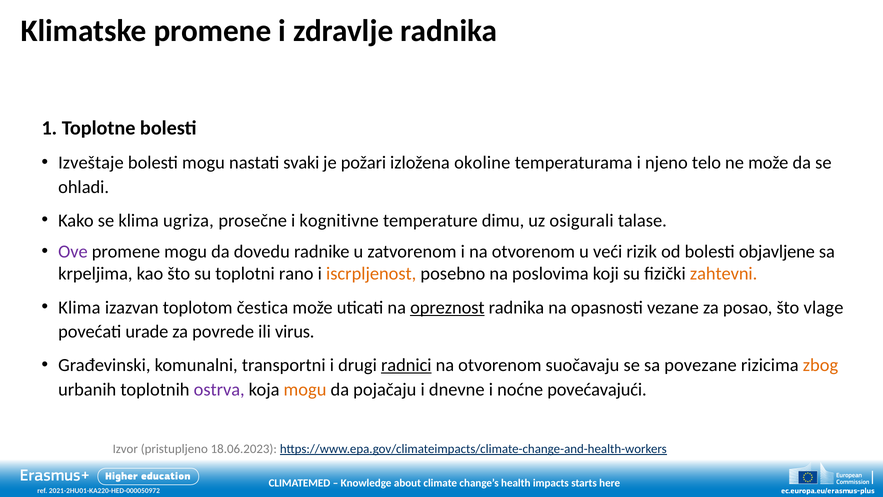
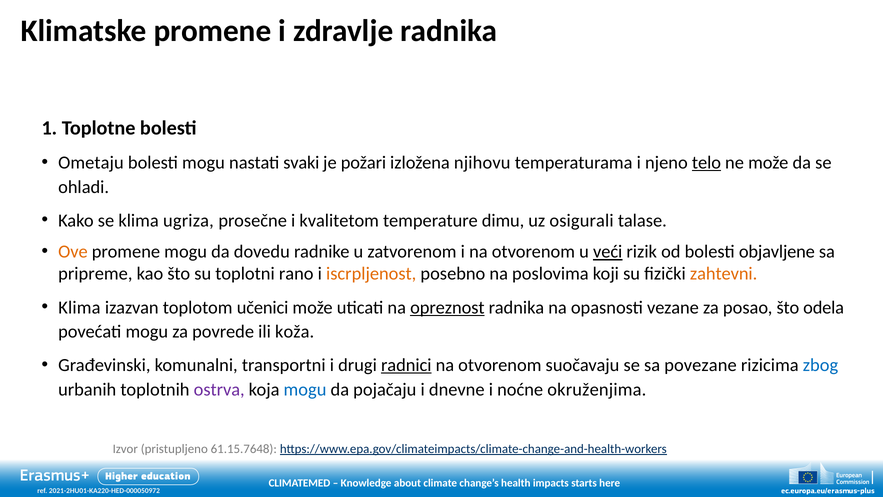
Izveštaje: Izveštaje -> Ometaju (91, 163)
okoline: okoline -> njihovu (482, 163)
telo underline: none -> present (706, 163)
kognitivne: kognitivne -> kvalitetom (339, 220)
Ove colour: purple -> orange (73, 252)
veći underline: none -> present (608, 252)
krpeljima: krpeljima -> pripreme (95, 274)
čestica: čestica -> učenici (263, 307)
vlage: vlage -> odela (824, 307)
povećati urade: urade -> mogu (147, 332)
virus: virus -> koža (295, 332)
zbog colour: orange -> blue (821, 365)
mogu colour: orange -> blue (305, 389)
povećavajući: povećavajući -> okruženjima (597, 389)
18.06.2023: 18.06.2023 -> 61.15.7648 (244, 449)
